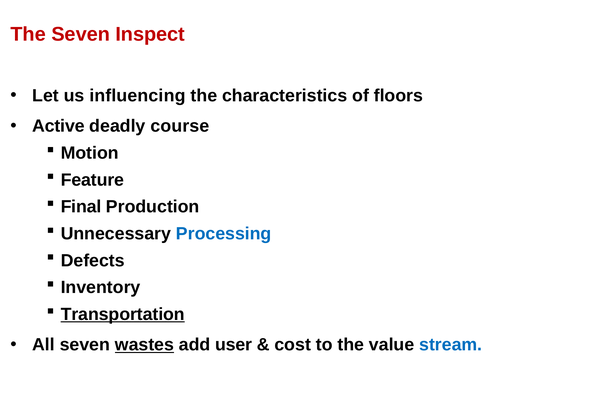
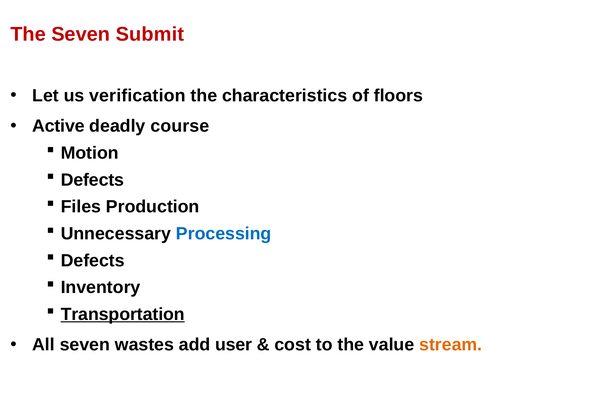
Inspect: Inspect -> Submit (150, 34)
influencing: influencing -> verification (137, 96)
Feature: Feature -> Defects (92, 180)
Final: Final -> Files (81, 207)
wastes underline: present -> none (144, 345)
stream colour: blue -> orange (451, 345)
